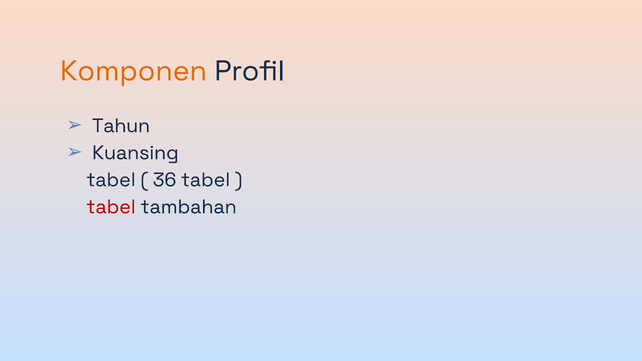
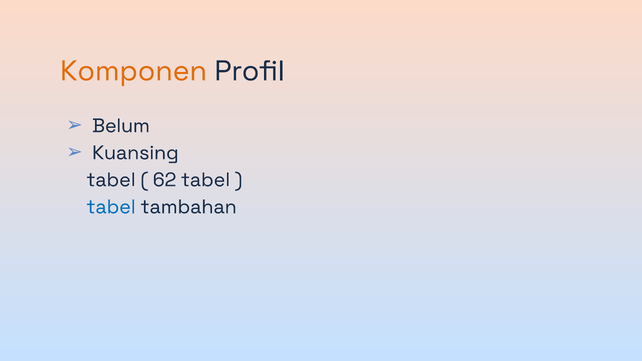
Tahun: Tahun -> Belum (121, 126)
36: 36 -> 62 (165, 180)
tabel colour: red -> blue (111, 207)
